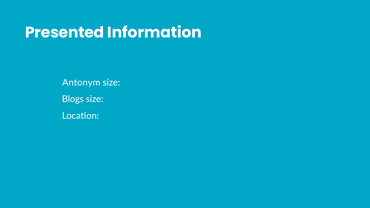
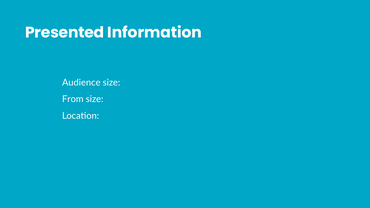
Antonym: Antonym -> Audience (81, 83)
Blogs: Blogs -> From (73, 99)
